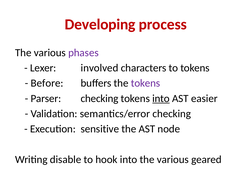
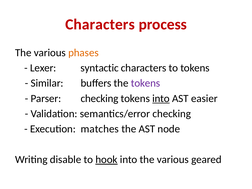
Developing: Developing -> Characters (100, 24)
phases colour: purple -> orange (83, 53)
involved: involved -> syntactic (100, 68)
Before: Before -> Similar (47, 83)
sensitive: sensitive -> matches (100, 129)
hook underline: none -> present (107, 160)
